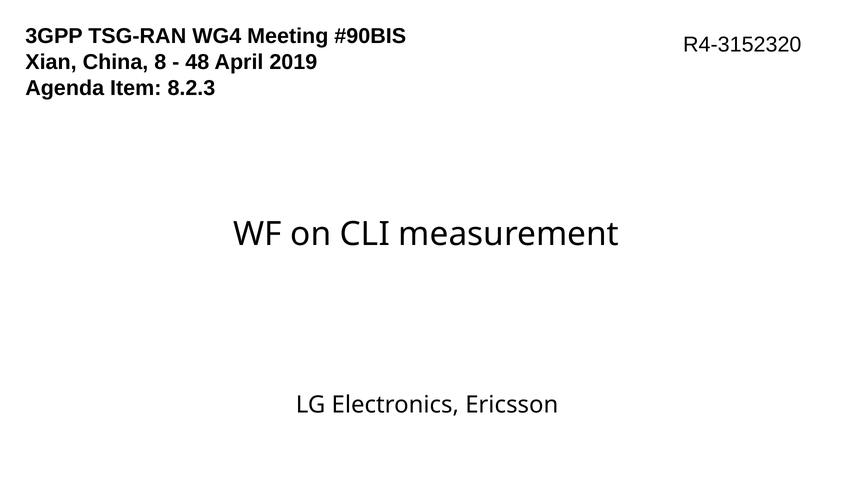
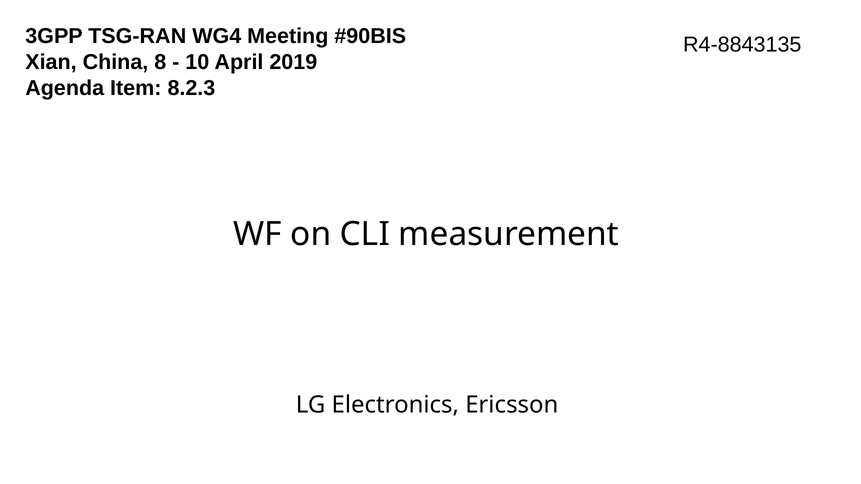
R4-3152320: R4-3152320 -> R4-8843135 (742, 45)
48: 48 -> 10 (197, 62)
